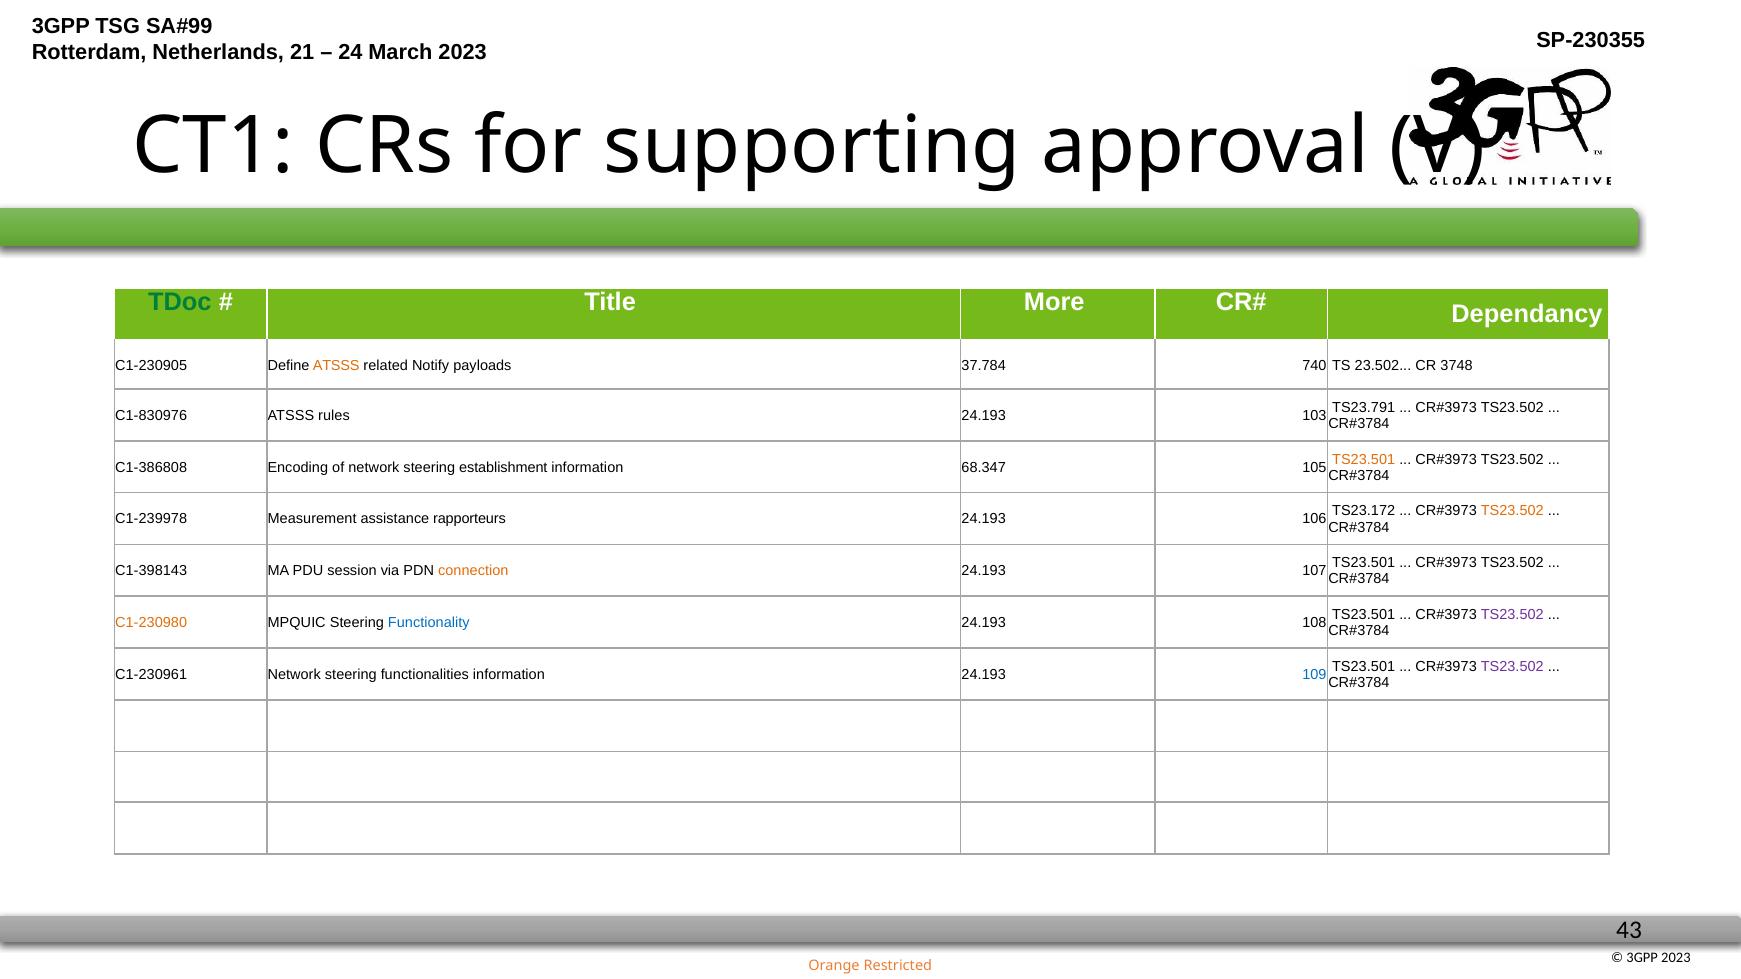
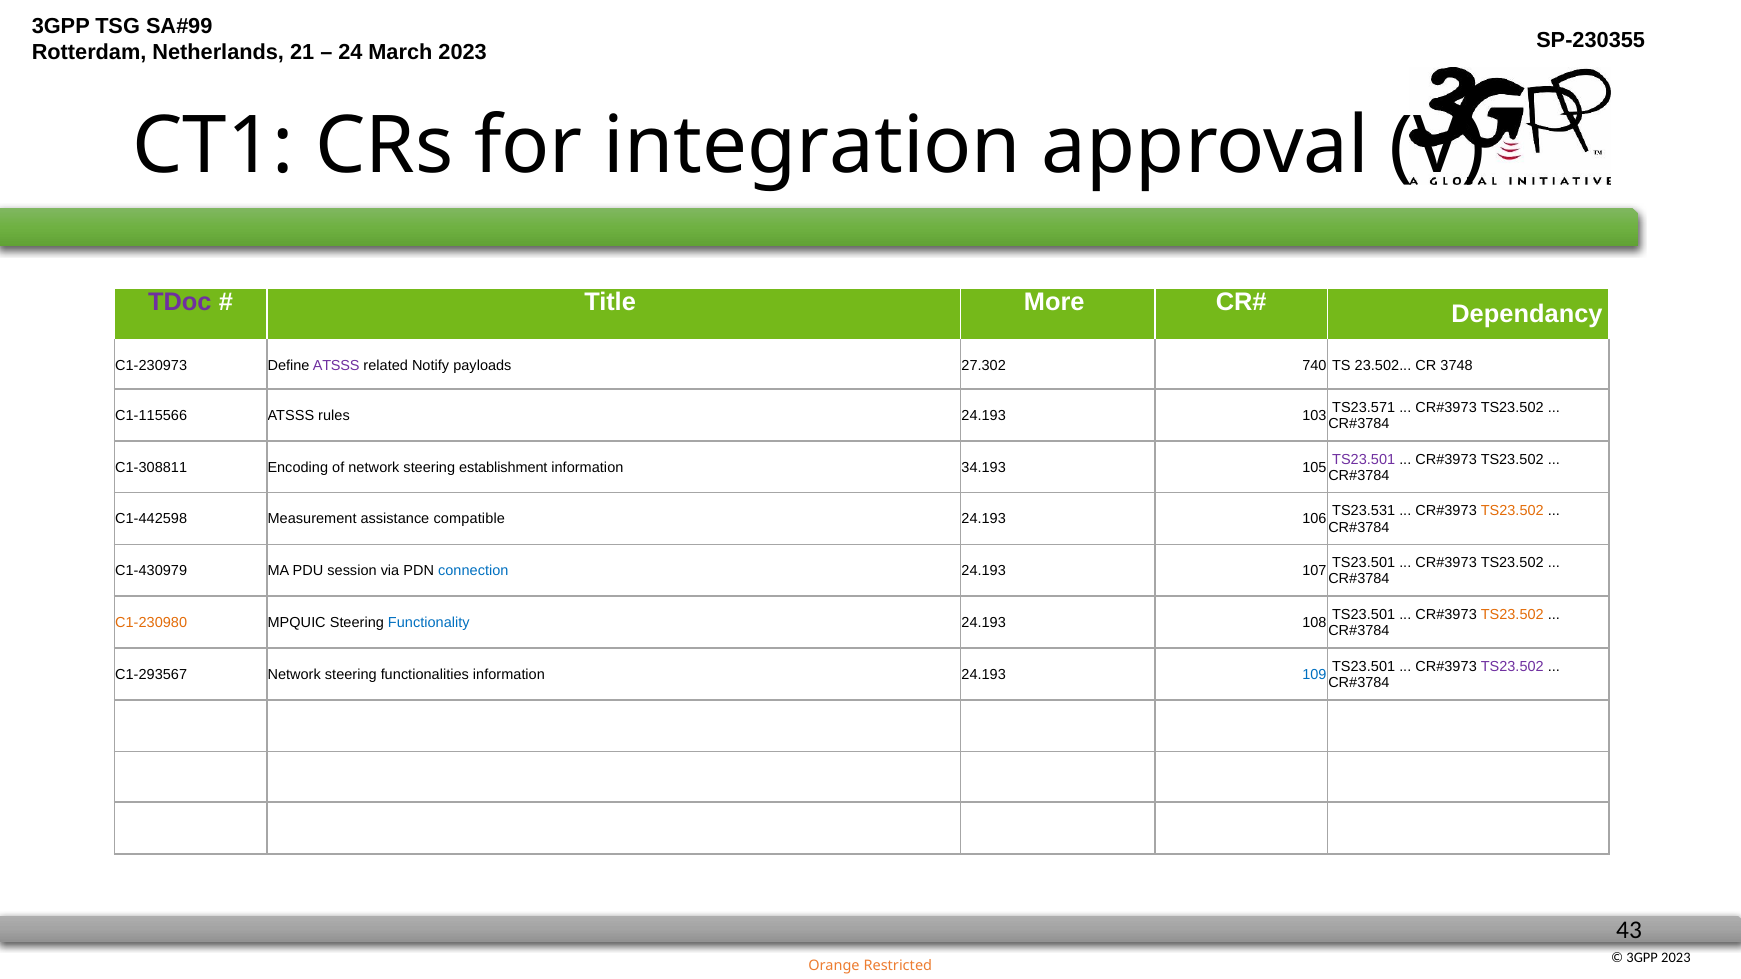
supporting: supporting -> integration (812, 146)
TDoc colour: green -> purple (180, 303)
C1-230905: C1-230905 -> C1-230973 (151, 365)
ATSSS colour: orange -> purple (336, 365)
37.784: 37.784 -> 27.302 (984, 365)
TS23.791: TS23.791 -> TS23.571 (1364, 408)
C1-830976: C1-830976 -> C1-115566 (151, 416)
TS23.501 colour: orange -> purple (1364, 459)
C1-386808: C1-386808 -> C1-308811 (151, 468)
68.347: 68.347 -> 34.193 (984, 468)
TS23.172: TS23.172 -> TS23.531 (1364, 511)
C1-239978: C1-239978 -> C1-442598 (151, 519)
rapporteurs: rapporteurs -> compatible (469, 519)
C1-398143: C1-398143 -> C1-430979 (151, 571)
connection colour: orange -> blue (473, 571)
TS23.502 colour: purple -> orange (1512, 615)
C1-230961: C1-230961 -> C1-293567 (151, 675)
